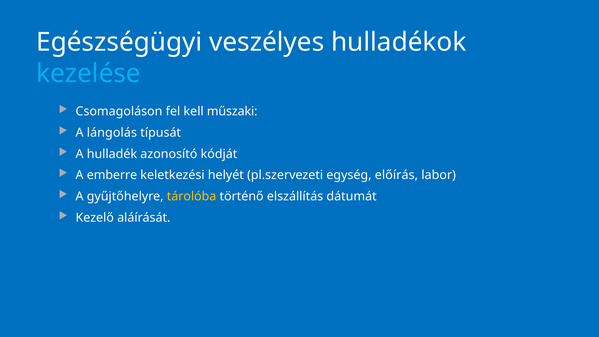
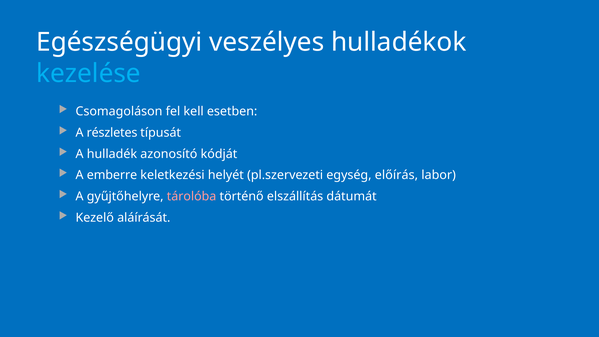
műszaki: műszaki -> esetben (232, 111)
lángolás: lángolás -> részletes (112, 133)
tárolóba colour: yellow -> pink (192, 196)
